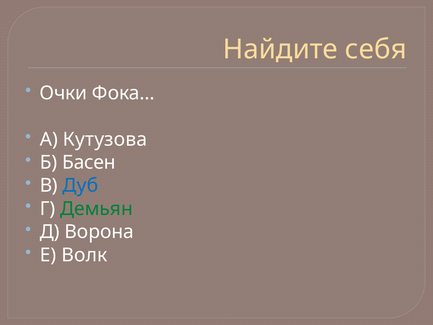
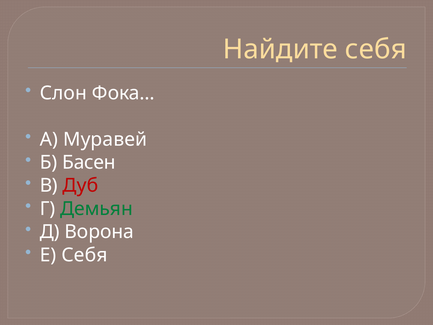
Очки: Очки -> Слон (63, 93)
Кутузова: Кутузова -> Муравей (105, 139)
Дуб colour: blue -> red (80, 185)
Е Волк: Волк -> Себя (85, 255)
